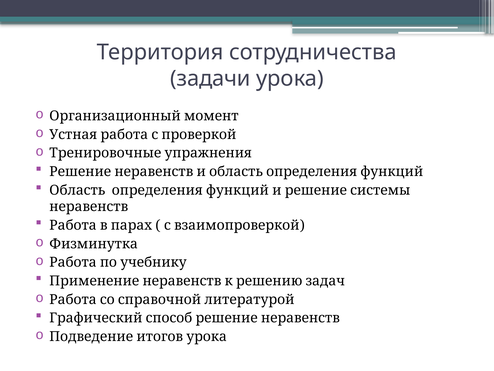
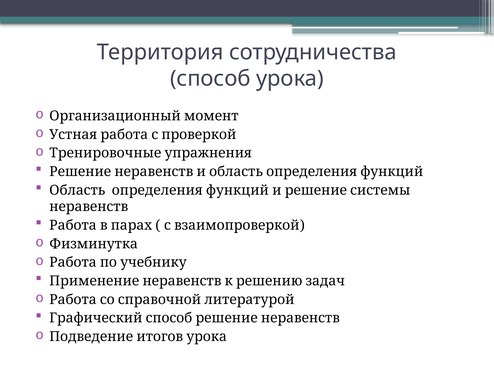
задачи: задачи -> способ (210, 78)
